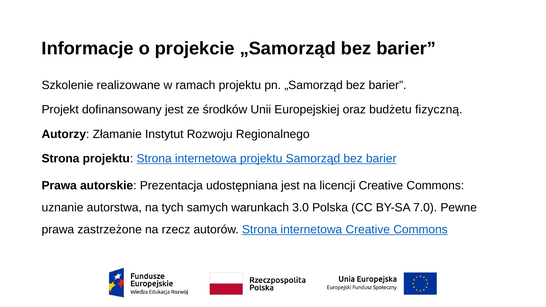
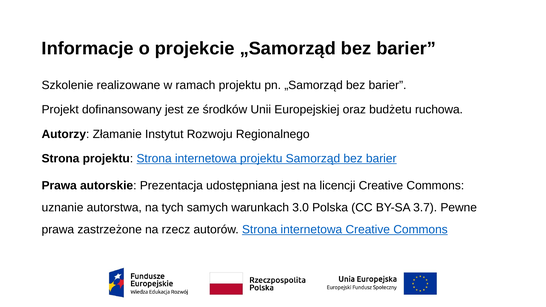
fizyczną: fizyczną -> ruchowa (439, 110)
7.0: 7.0 -> 3.7 (425, 208)
